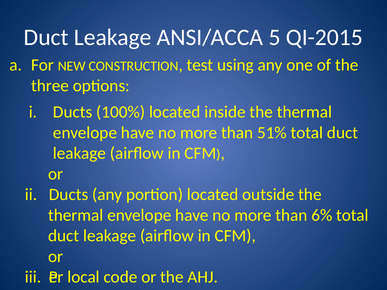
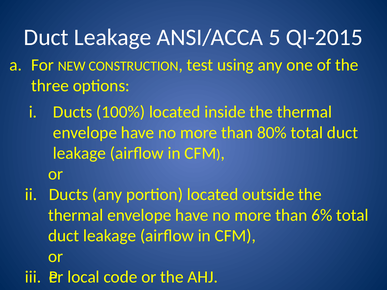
51%: 51% -> 80% (272, 133)
